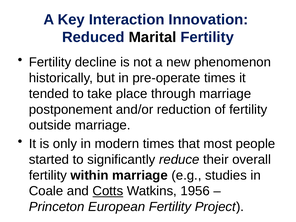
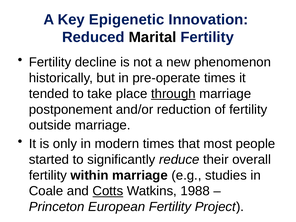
Interaction: Interaction -> Epigenetic (127, 20)
through underline: none -> present (173, 94)
1956: 1956 -> 1988 (195, 191)
